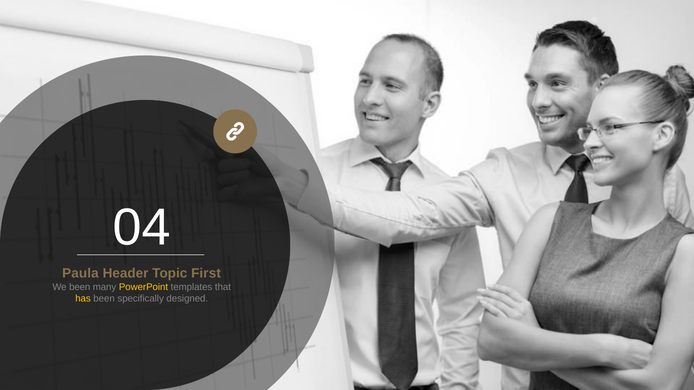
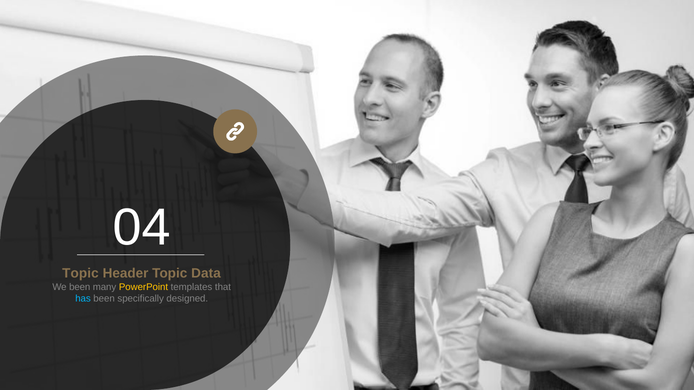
Paula: Paula -> Topic (80, 274)
First: First -> Data (206, 274)
has colour: yellow -> light blue (83, 299)
